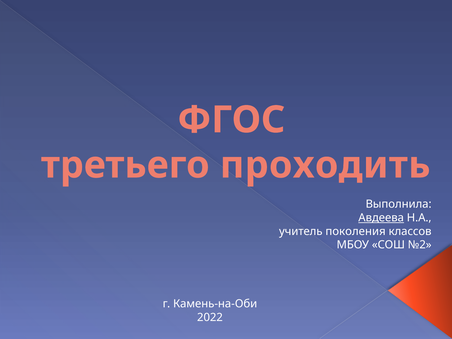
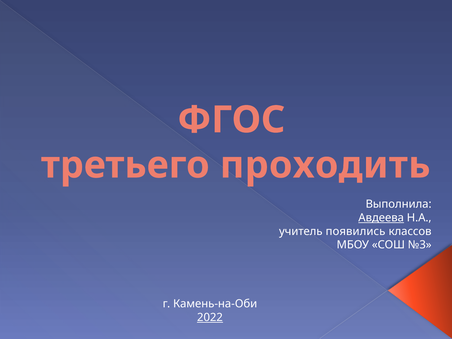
поколения: поколения -> появились (356, 231)
№2: №2 -> №3 (420, 245)
2022 underline: none -> present (210, 317)
